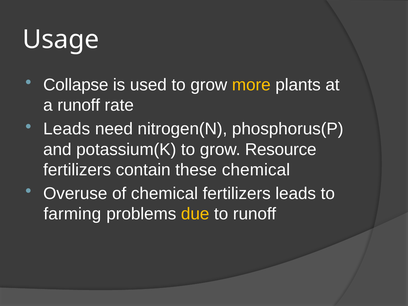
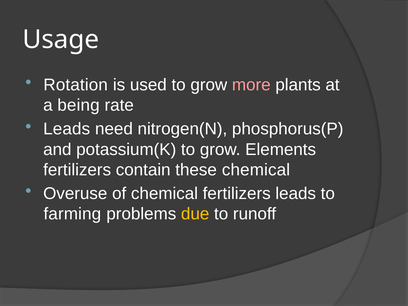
Collapse: Collapse -> Rotation (76, 85)
more colour: yellow -> pink (251, 85)
a runoff: runoff -> being (79, 105)
Resource: Resource -> Elements (281, 149)
